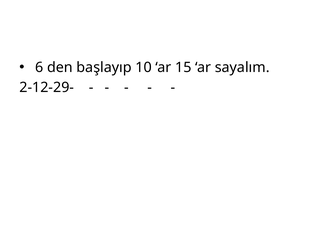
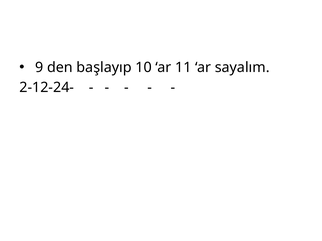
6: 6 -> 9 (39, 68)
15: 15 -> 11 (183, 68)
2-12-29-: 2-12-29- -> 2-12-24- (47, 88)
